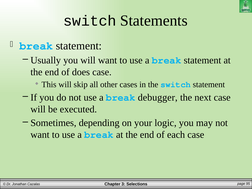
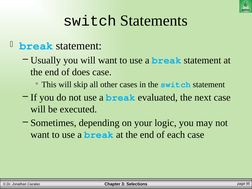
debugger: debugger -> evaluated (158, 97)
